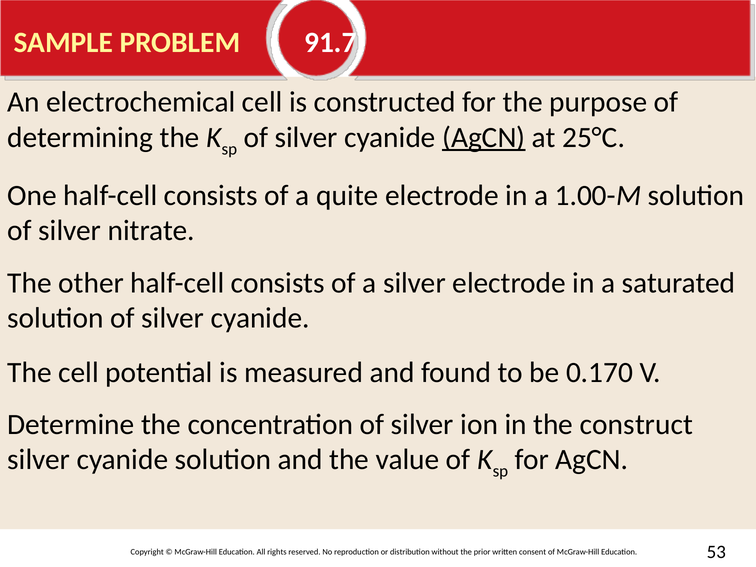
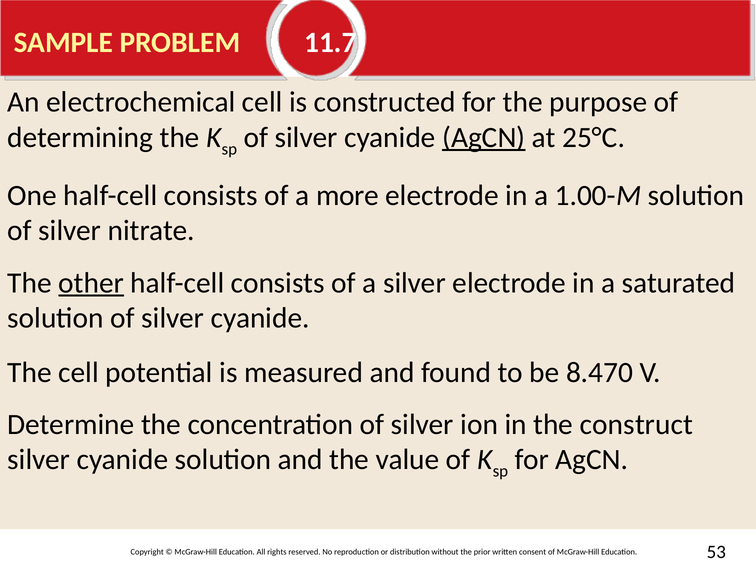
91.7: 91.7 -> 11.7 (330, 42)
quite: quite -> more (348, 195)
other underline: none -> present (91, 283)
0.170: 0.170 -> 8.470 (599, 372)
